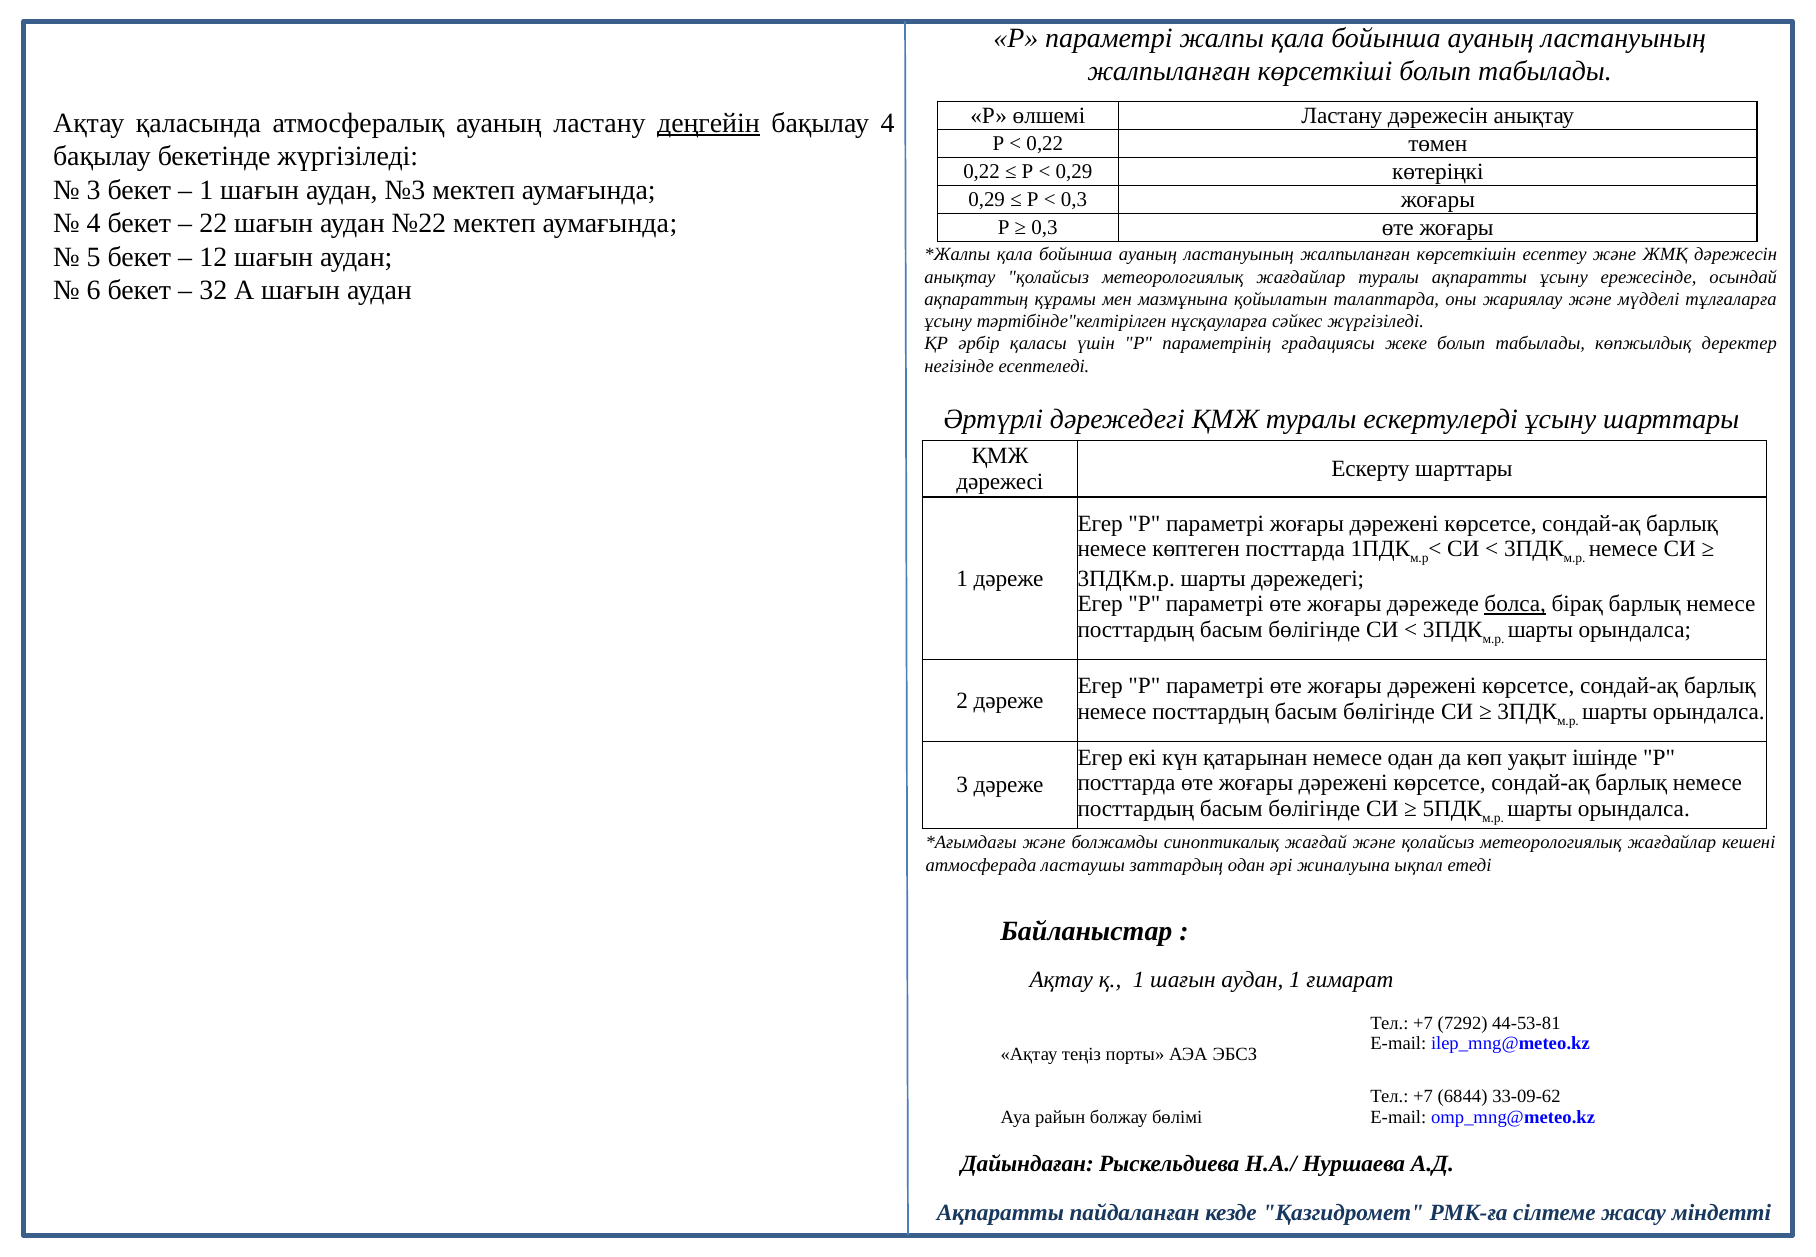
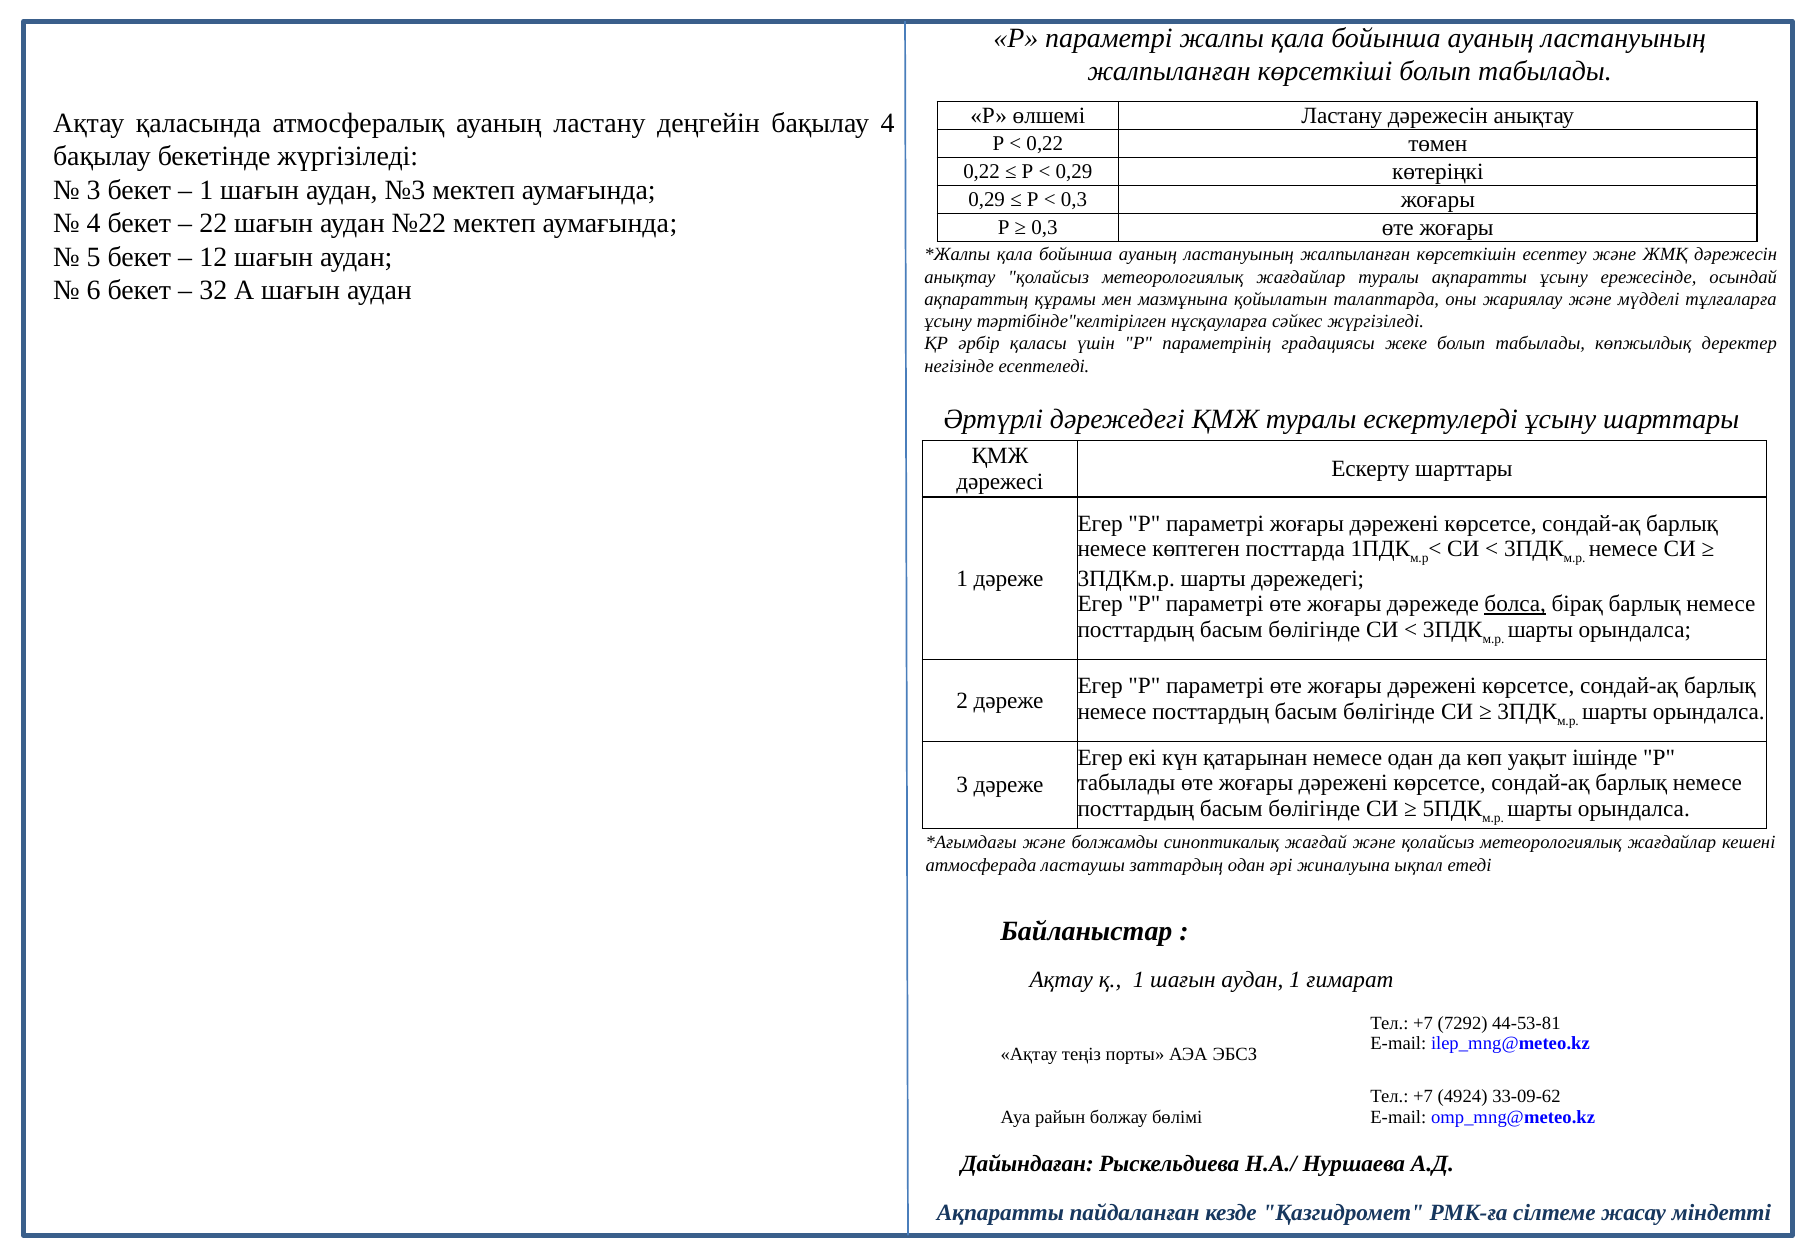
деңгейін underline: present -> none (708, 123)
посттарда: посттарда -> табылады (1126, 783)
6844: 6844 -> 4924 (1463, 1097)
